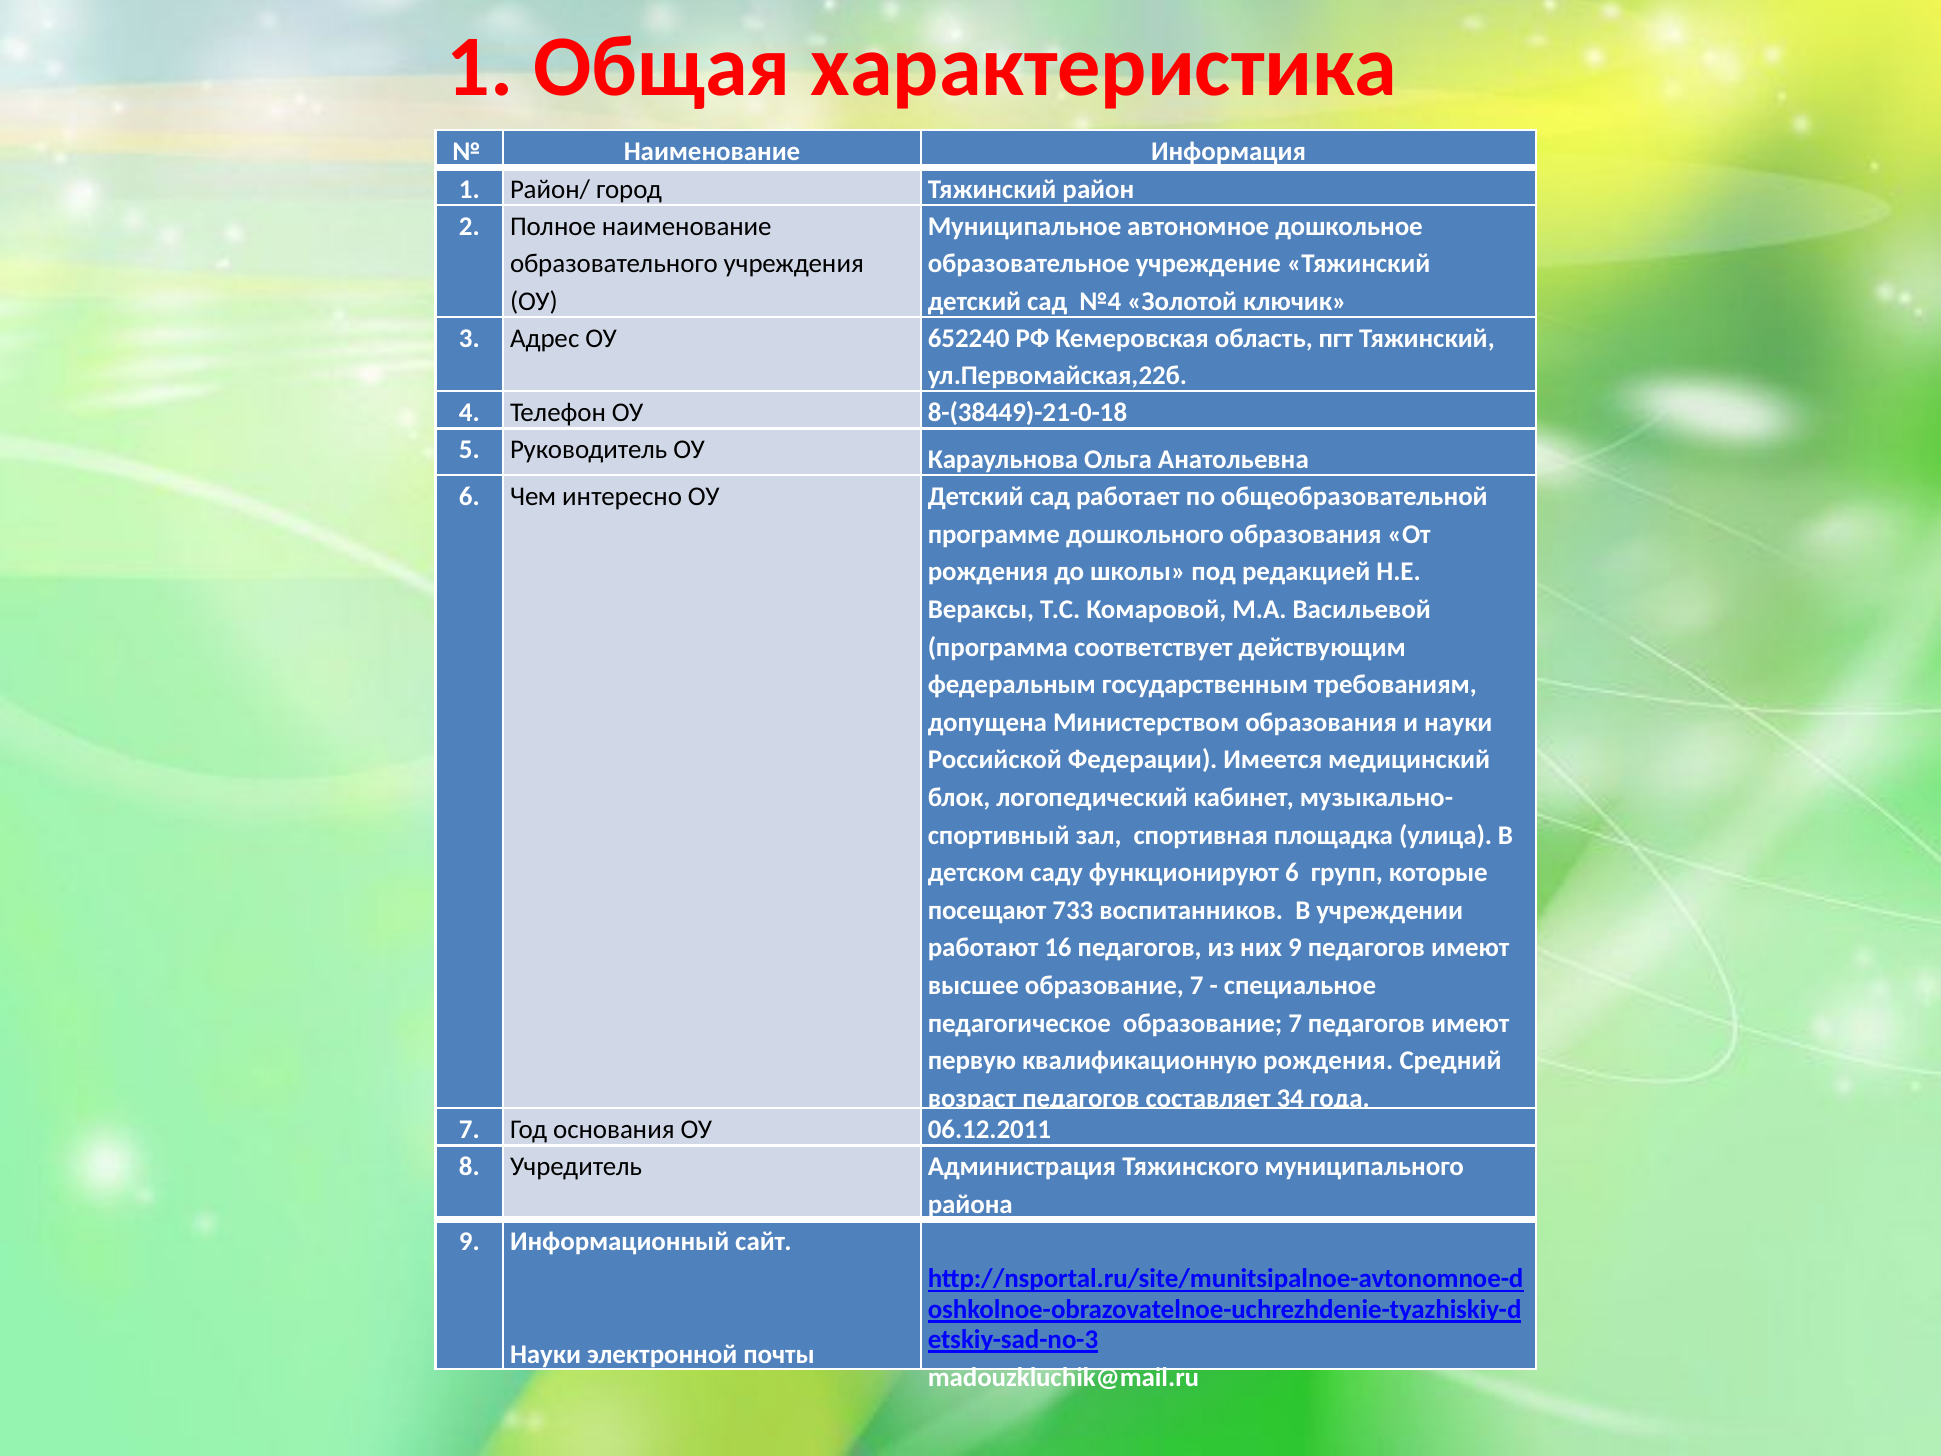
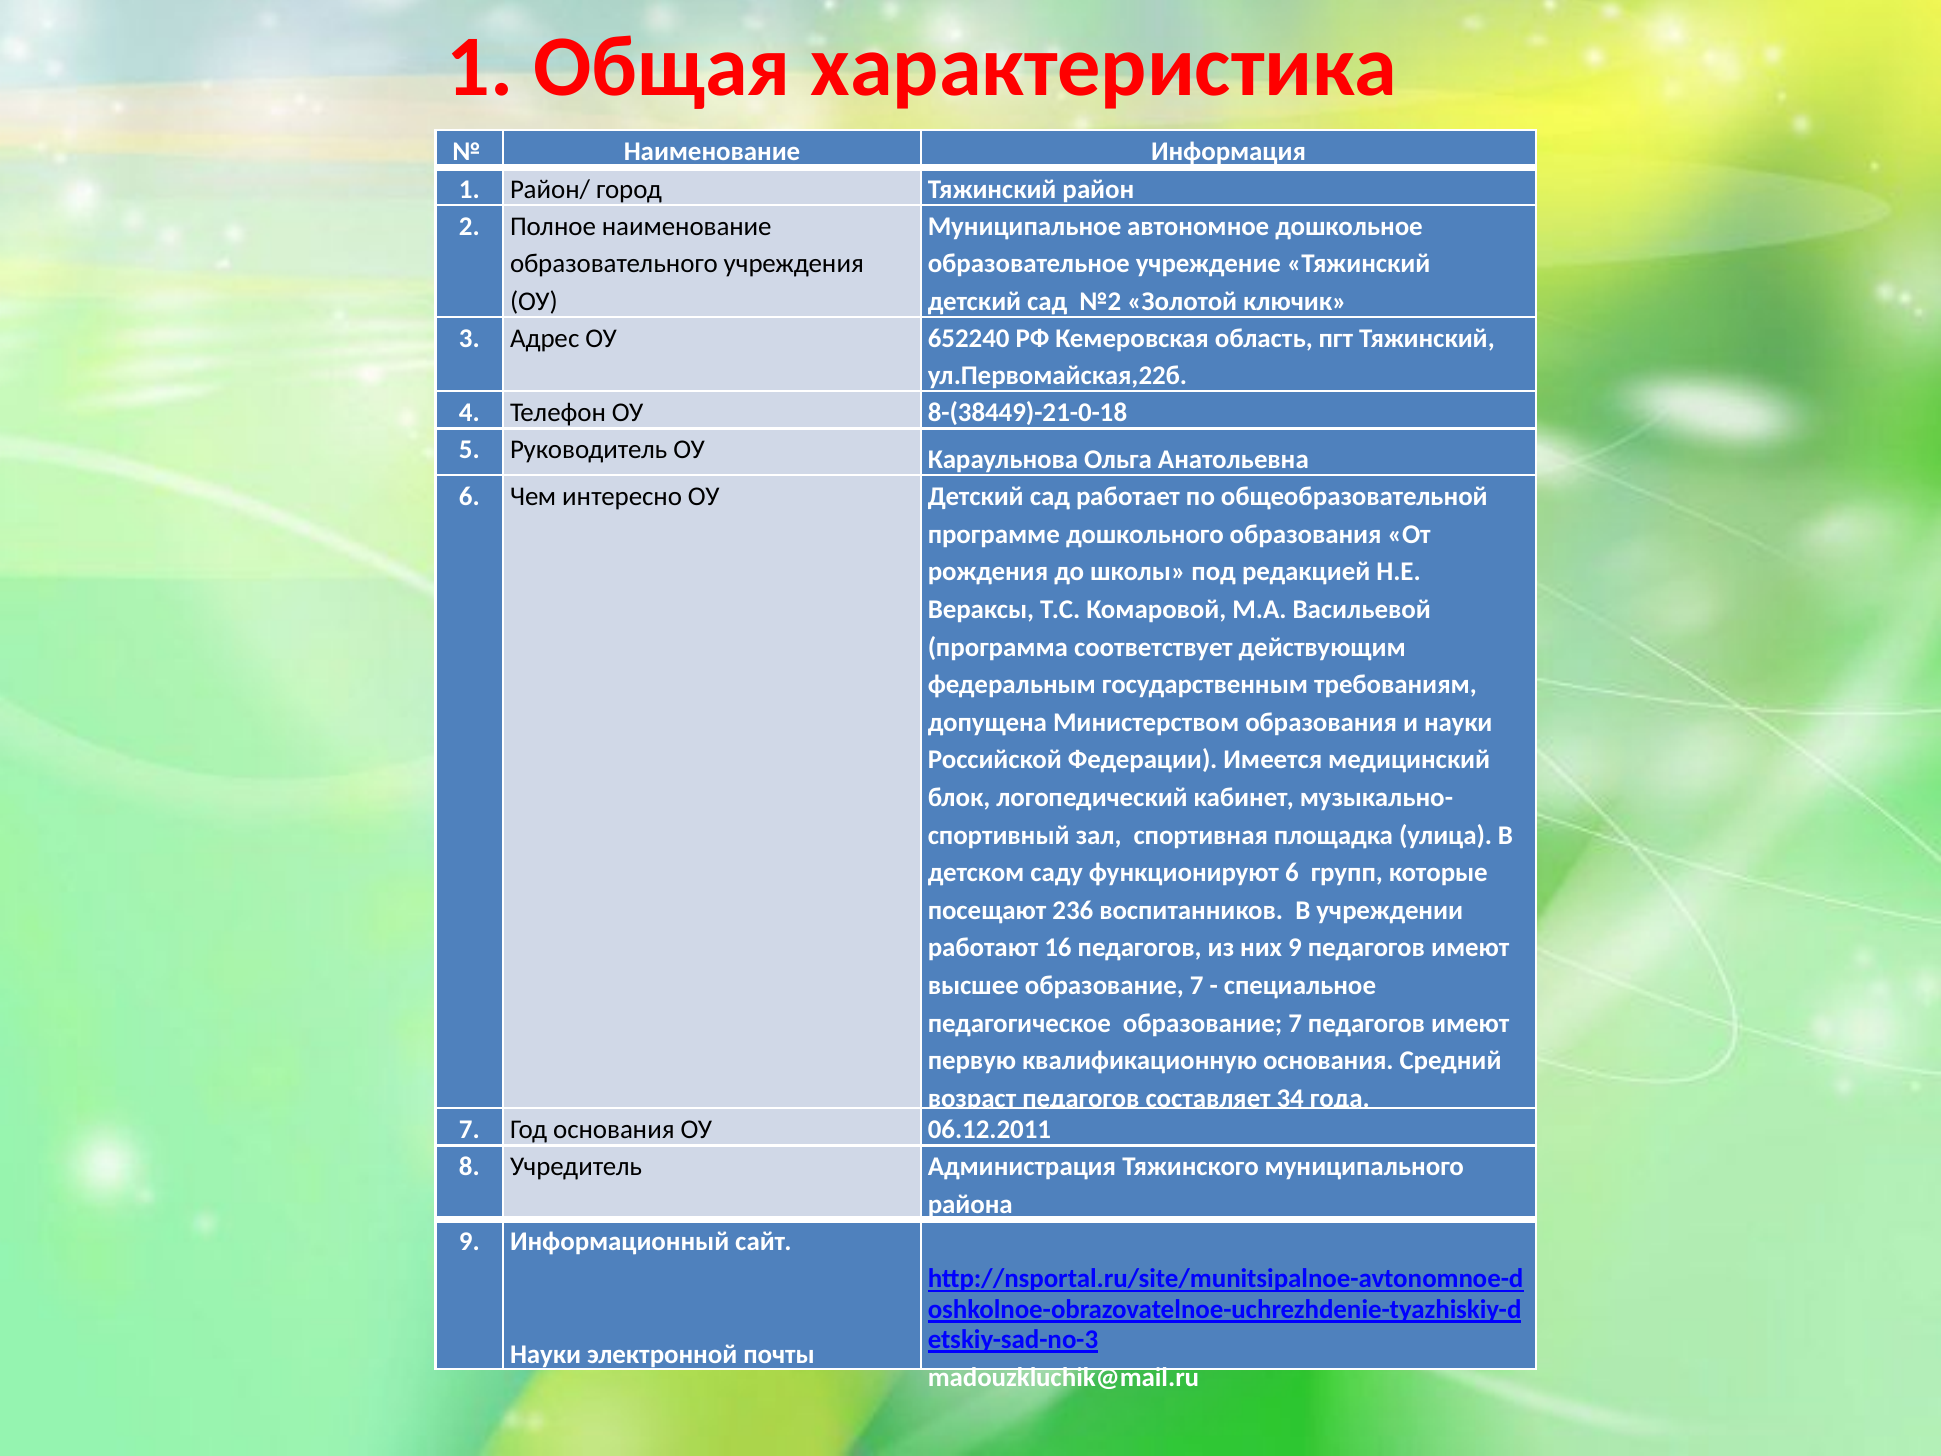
№4: №4 -> №2 (1100, 302)
733: 733 -> 236 (1073, 910)
квалификационную рождения: рождения -> основания (1328, 1061)
